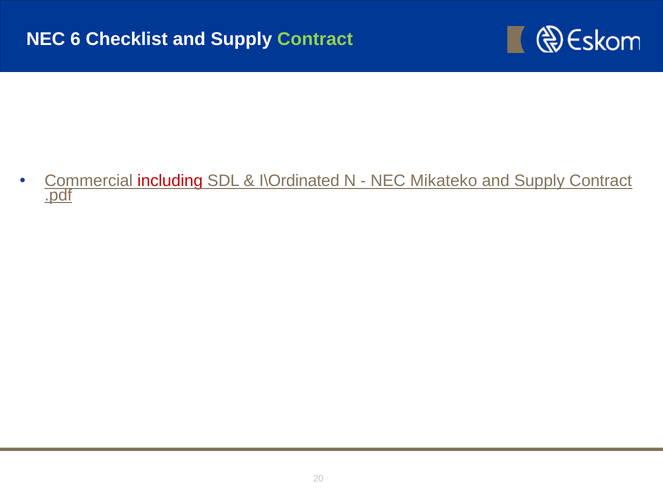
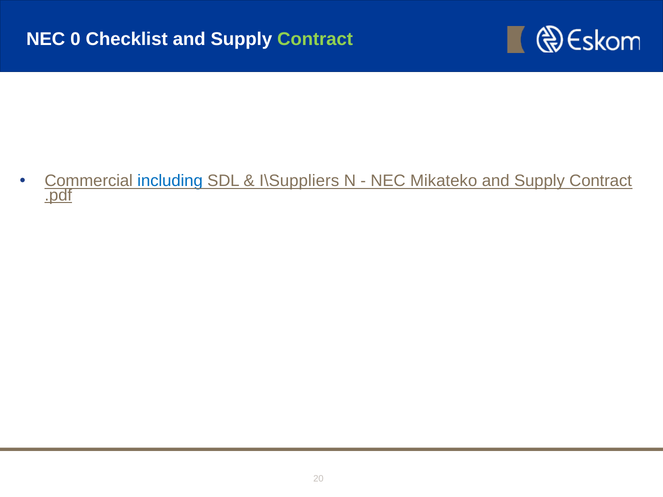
6: 6 -> 0 (75, 39)
including colour: red -> blue (170, 181)
I\Ordinated: I\Ordinated -> I\Suppliers (299, 181)
